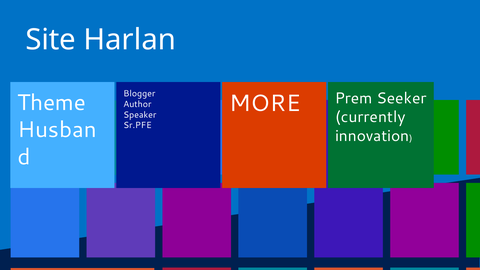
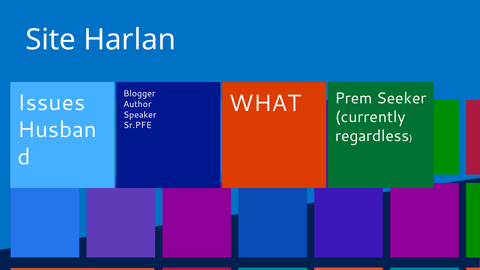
Theme: Theme -> Issues (51, 103)
MORE: MORE -> WHAT (265, 103)
innovation: innovation -> regardless (372, 136)
